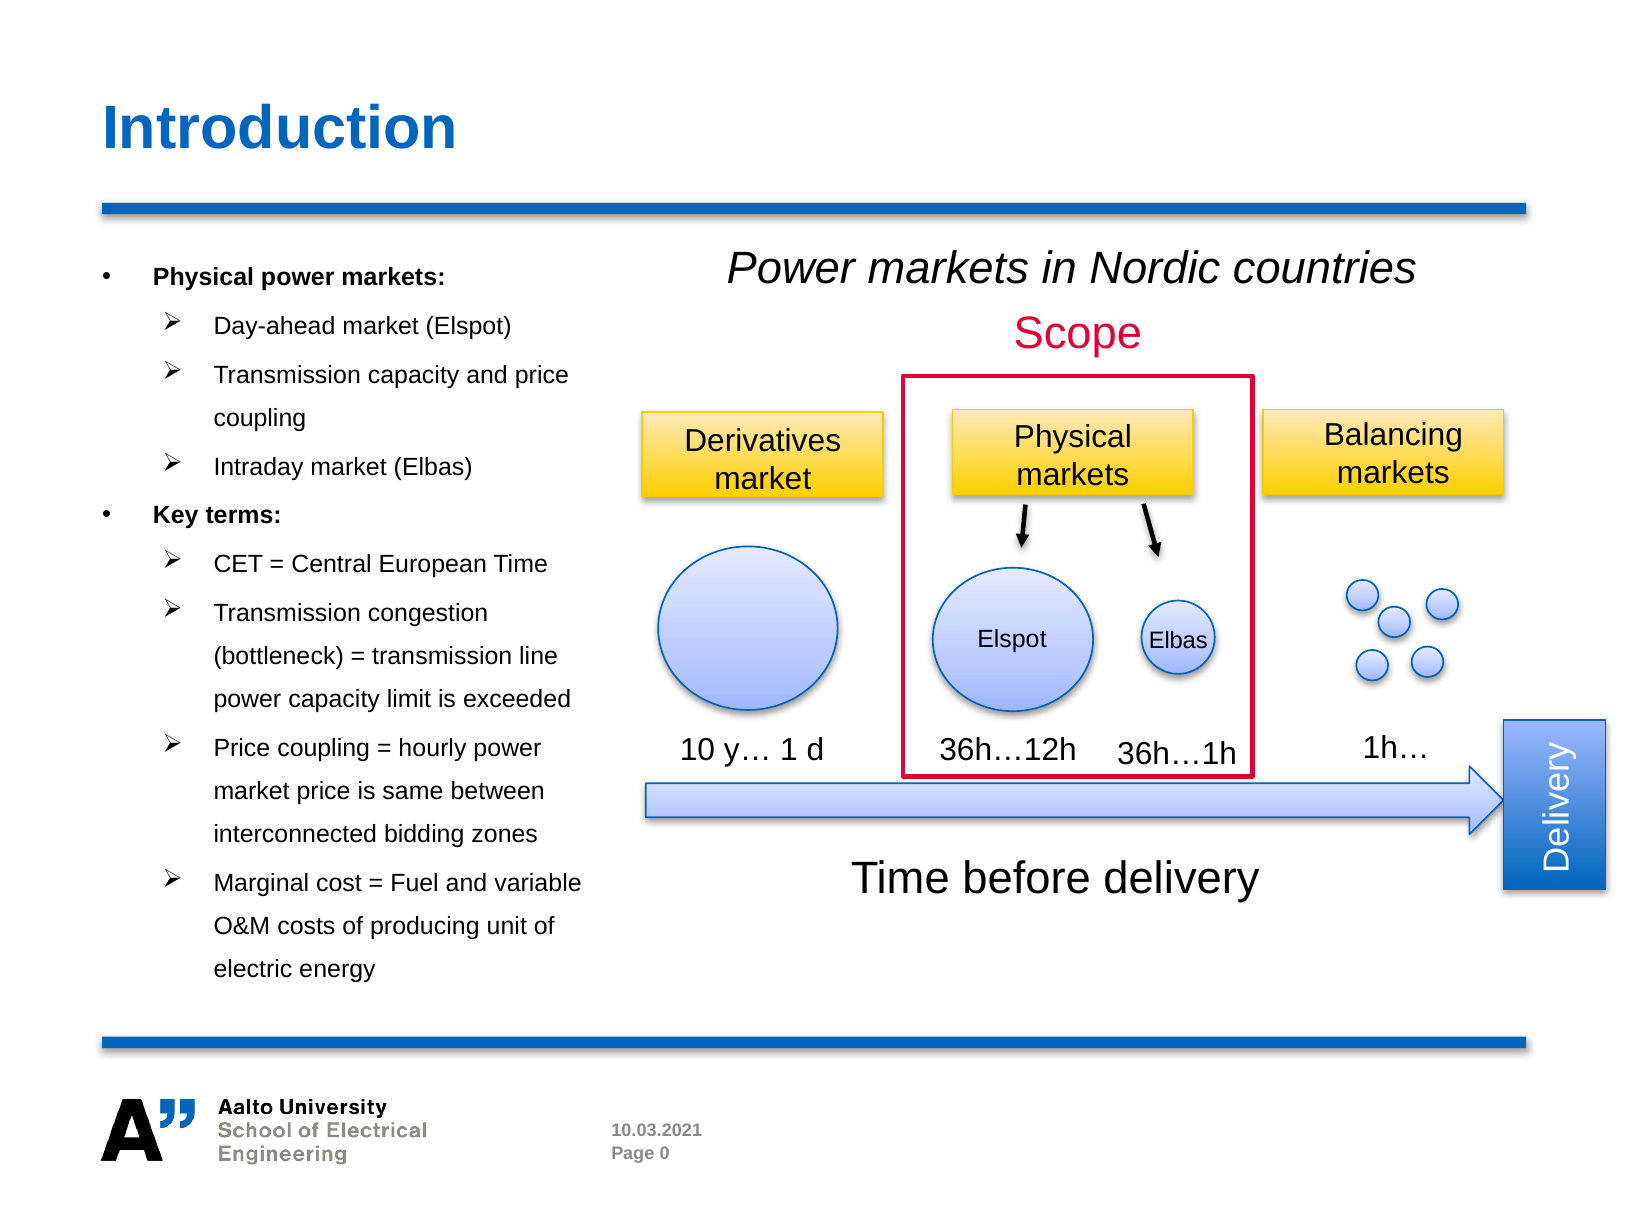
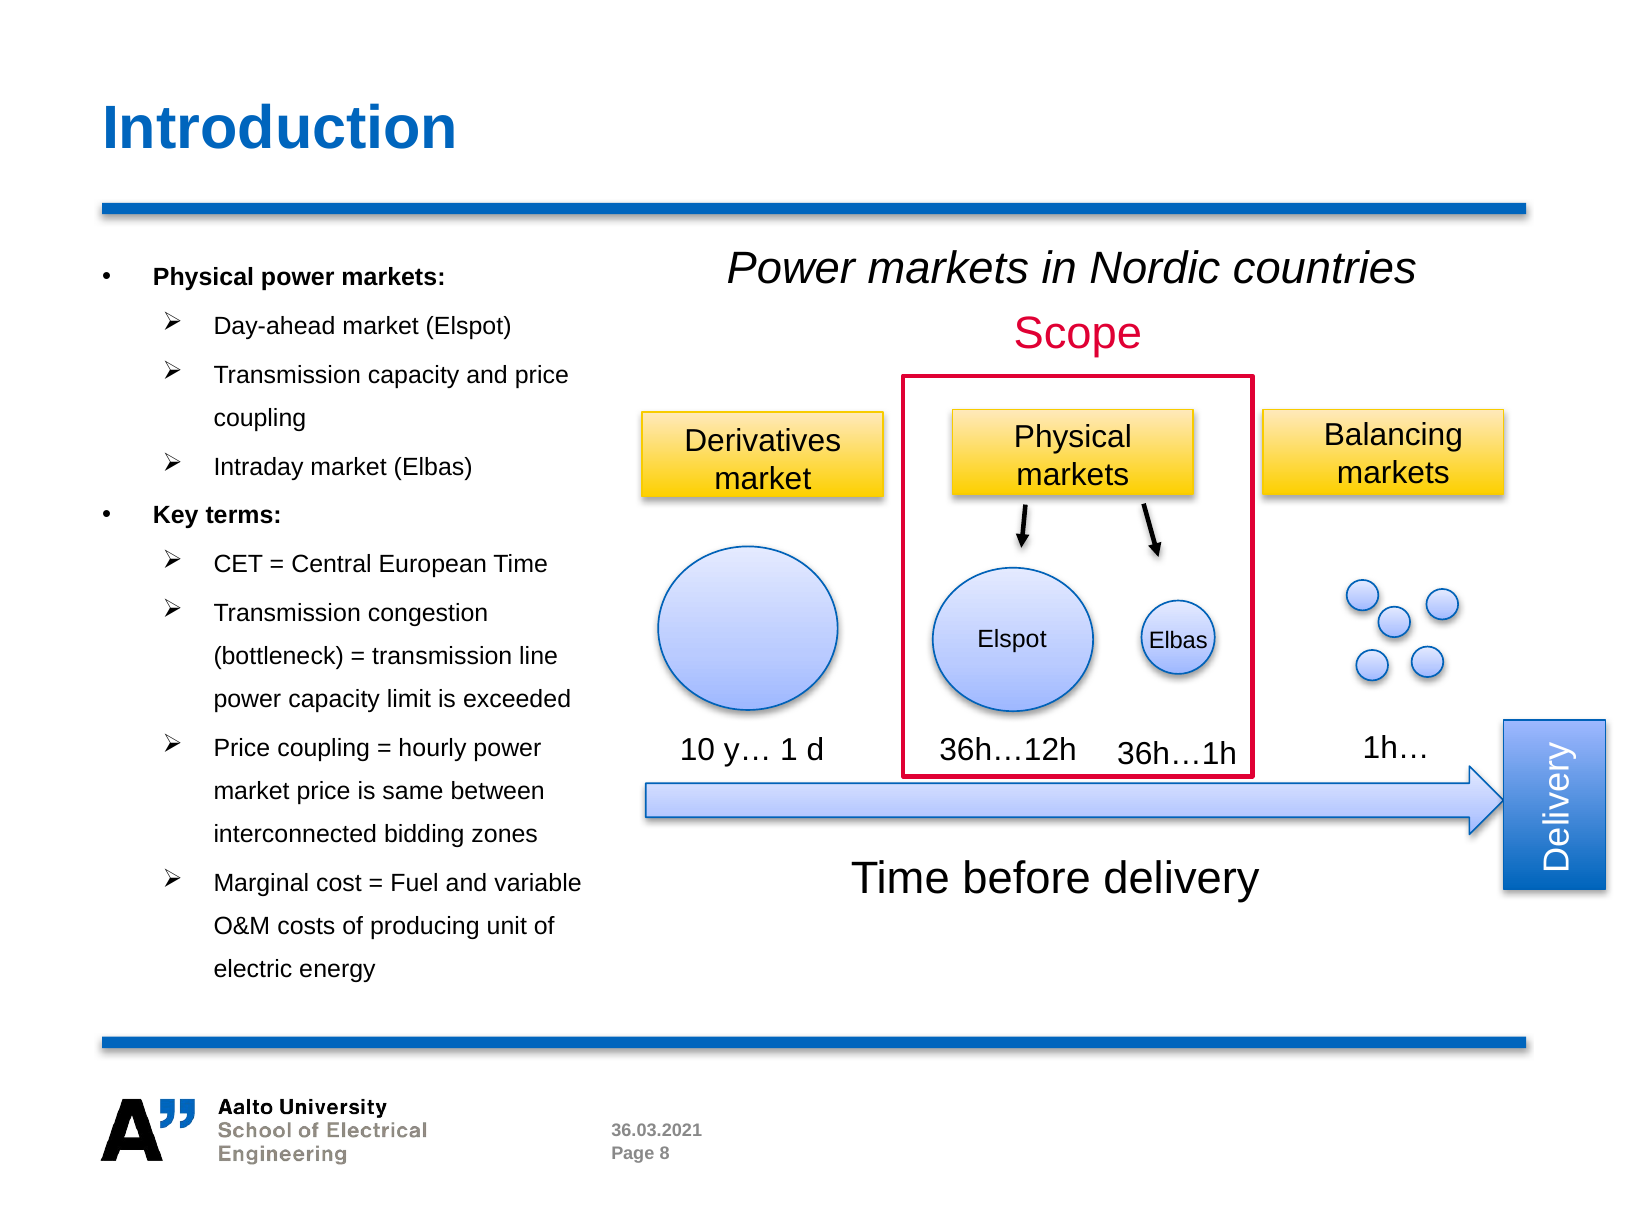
10.03.2021: 10.03.2021 -> 36.03.2021 (657, 1130)
0: 0 -> 8 (665, 1153)
